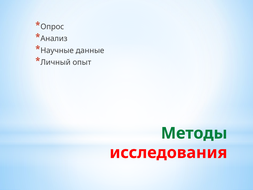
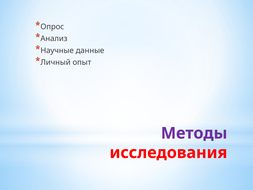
Методы colour: green -> purple (194, 133)
